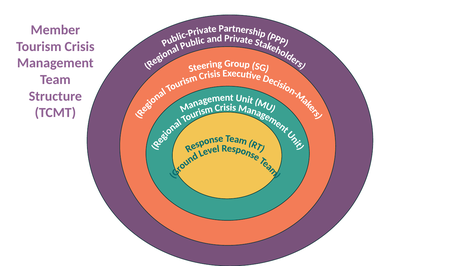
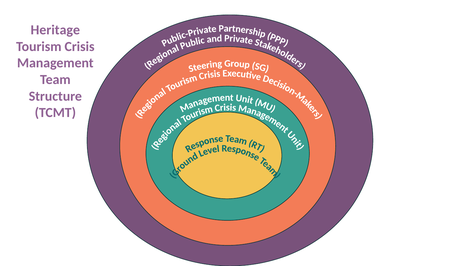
Member: Member -> Heritage (55, 30)
